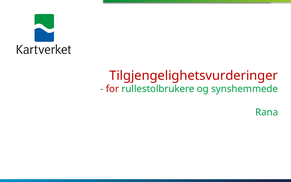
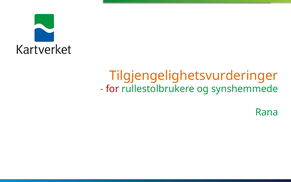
Tilgjengelighetsvurderinger colour: red -> orange (194, 76)
